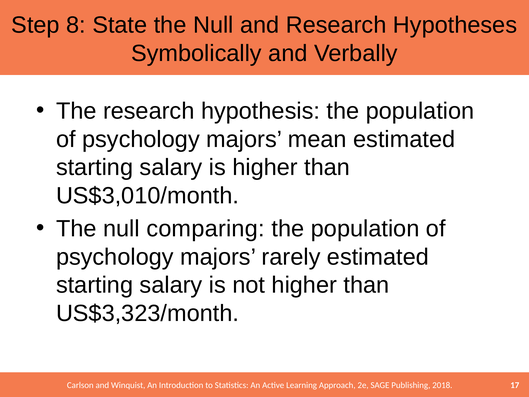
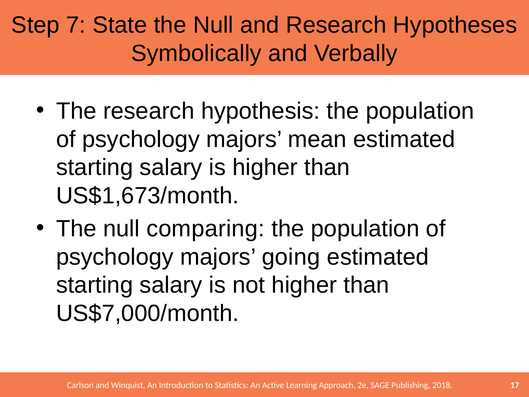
8: 8 -> 7 (76, 25)
US$3,010/month: US$3,010/month -> US$1,673/month (147, 196)
rarely: rarely -> going (291, 257)
US$3,323/month: US$3,323/month -> US$7,000/month (147, 313)
